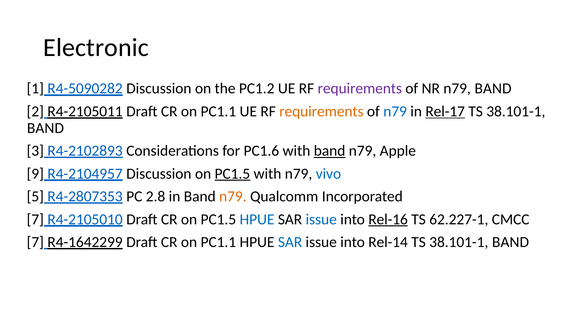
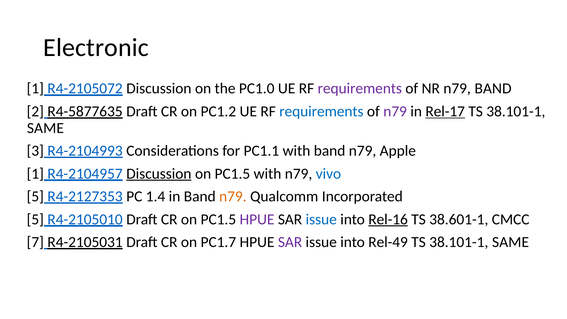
R4-5090282: R4-5090282 -> R4-2105072 (85, 89)
PC1.2: PC1.2 -> PC1.0 (257, 89)
R4-2105011: R4-2105011 -> R4-5877635 (85, 111)
PC1.1: PC1.1 -> PC1.2 (218, 111)
requirements colour: orange -> blue (321, 111)
n79 colour: blue -> purple (395, 111)
BAND: BAND -> SAME (45, 128)
R4-2102893: R4-2102893 -> R4-2104993 (85, 151)
PC1.6: PC1.6 -> PC1.1 (261, 151)
band underline: present -> none (330, 151)
9: 9 -> 1 (35, 174)
Discussion underline: none -> present (159, 174)
PC1.5 underline: present -> none (232, 174)
R4-2807353: R4-2807353 -> R4-2127353 (85, 196)
2.8: 2.8 -> 1.4 (156, 196)
7: 7 -> 5 (35, 219)
HPUE colour: blue -> purple (257, 219)
62.227-1: 62.227-1 -> 38.601-1 (459, 219)
R4-1642299: R4-1642299 -> R4-2105031 (85, 242)
PC1.1: PC1.1 -> PC1.7 (218, 242)
SAR colour: blue -> purple (290, 242)
Rel-14: Rel-14 -> Rel-49 (388, 242)
BAND: BAND -> SAME (511, 242)
